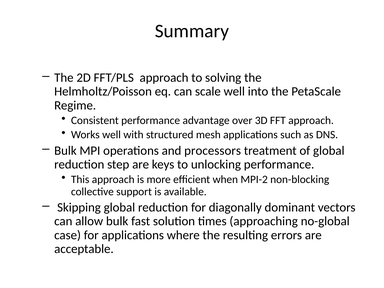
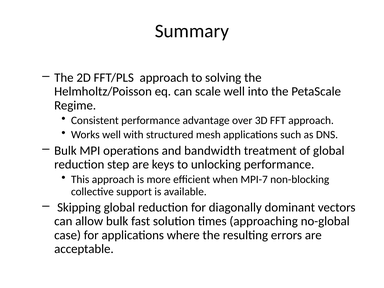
processors: processors -> bandwidth (213, 151)
MPI-2: MPI-2 -> MPI-7 (254, 179)
